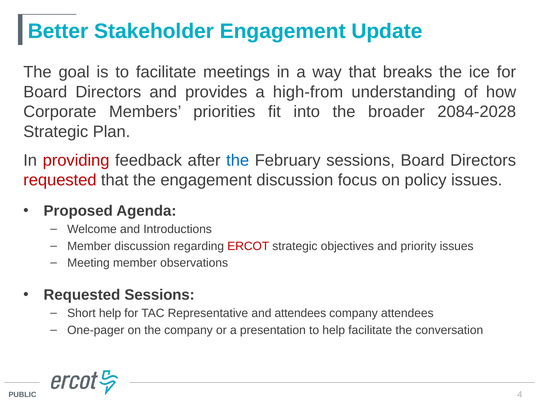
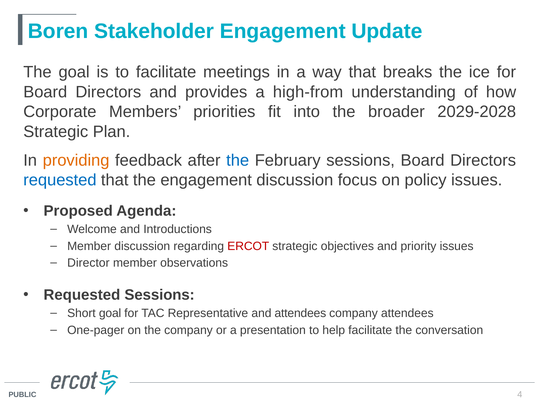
Better: Better -> Boren (58, 31)
2084-2028: 2084-2028 -> 2029-2028 (477, 112)
providing colour: red -> orange (76, 160)
requested colour: red -> blue (60, 180)
Meeting: Meeting -> Director (88, 263)
Short help: help -> goal (110, 313)
